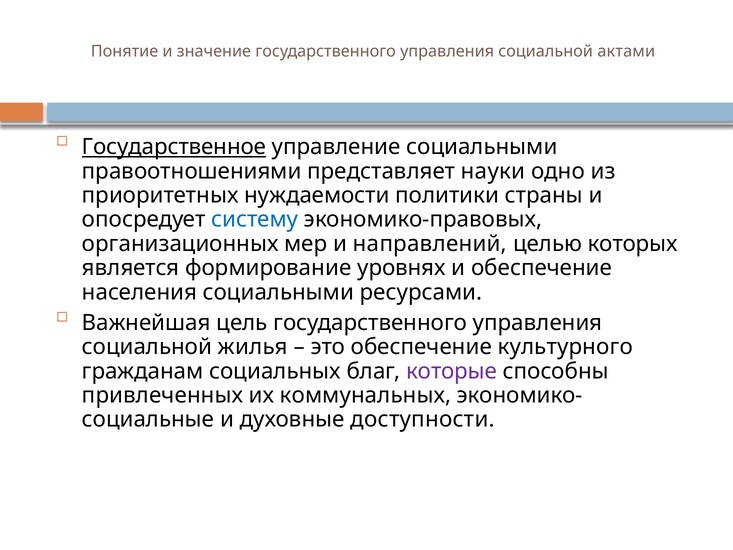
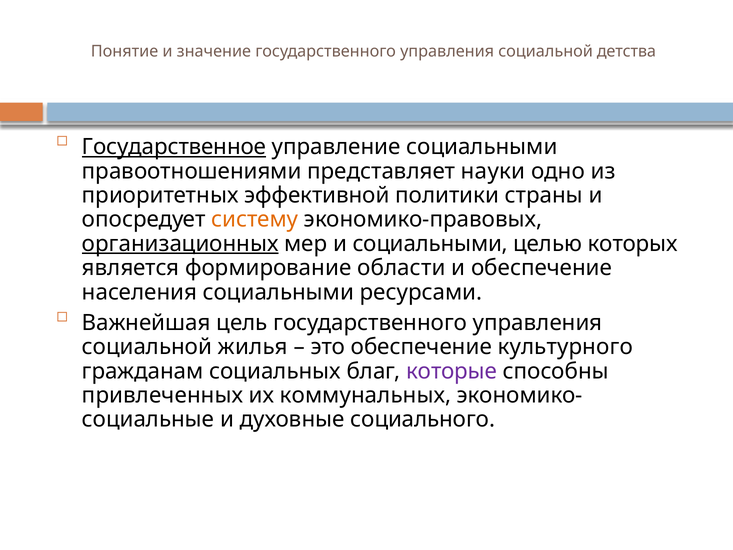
актами: актами -> детства (626, 51)
нуждаемости: нуждаемости -> эффективной (317, 195)
систему colour: blue -> orange (255, 219)
организационных underline: none -> present (180, 244)
и направлений: направлений -> социальными (430, 244)
уровнях: уровнях -> области (401, 268)
доступности: доступности -> социального (423, 419)
